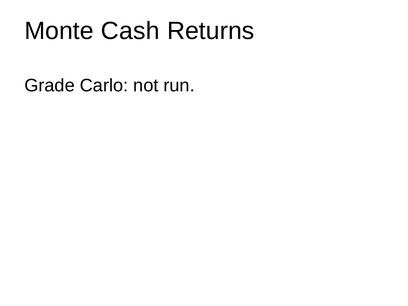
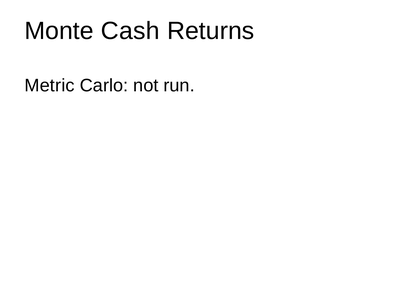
Grade: Grade -> Metric (50, 86)
